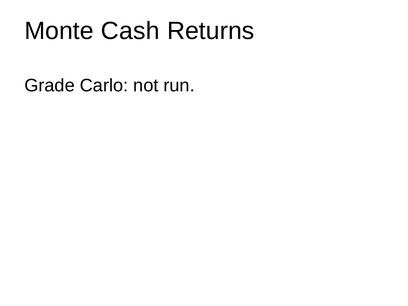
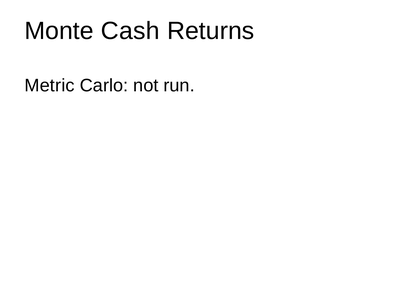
Grade: Grade -> Metric (50, 86)
